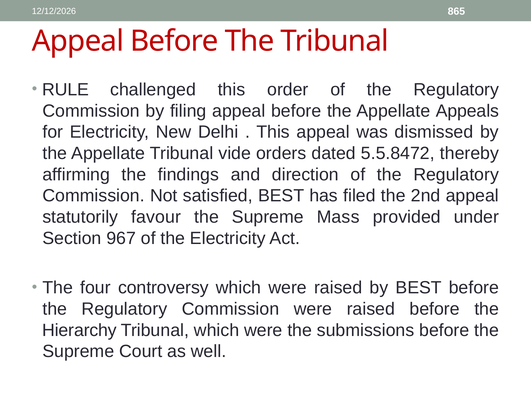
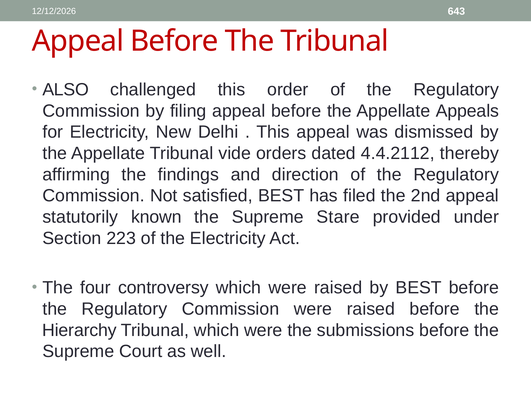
865: 865 -> 643 (456, 11)
RULE: RULE -> ALSO (66, 90)
5.5.8472: 5.5.8472 -> 4.4.2112 (398, 153)
favour: favour -> known (156, 217)
Mass: Mass -> Stare (338, 217)
967: 967 -> 223 (121, 238)
